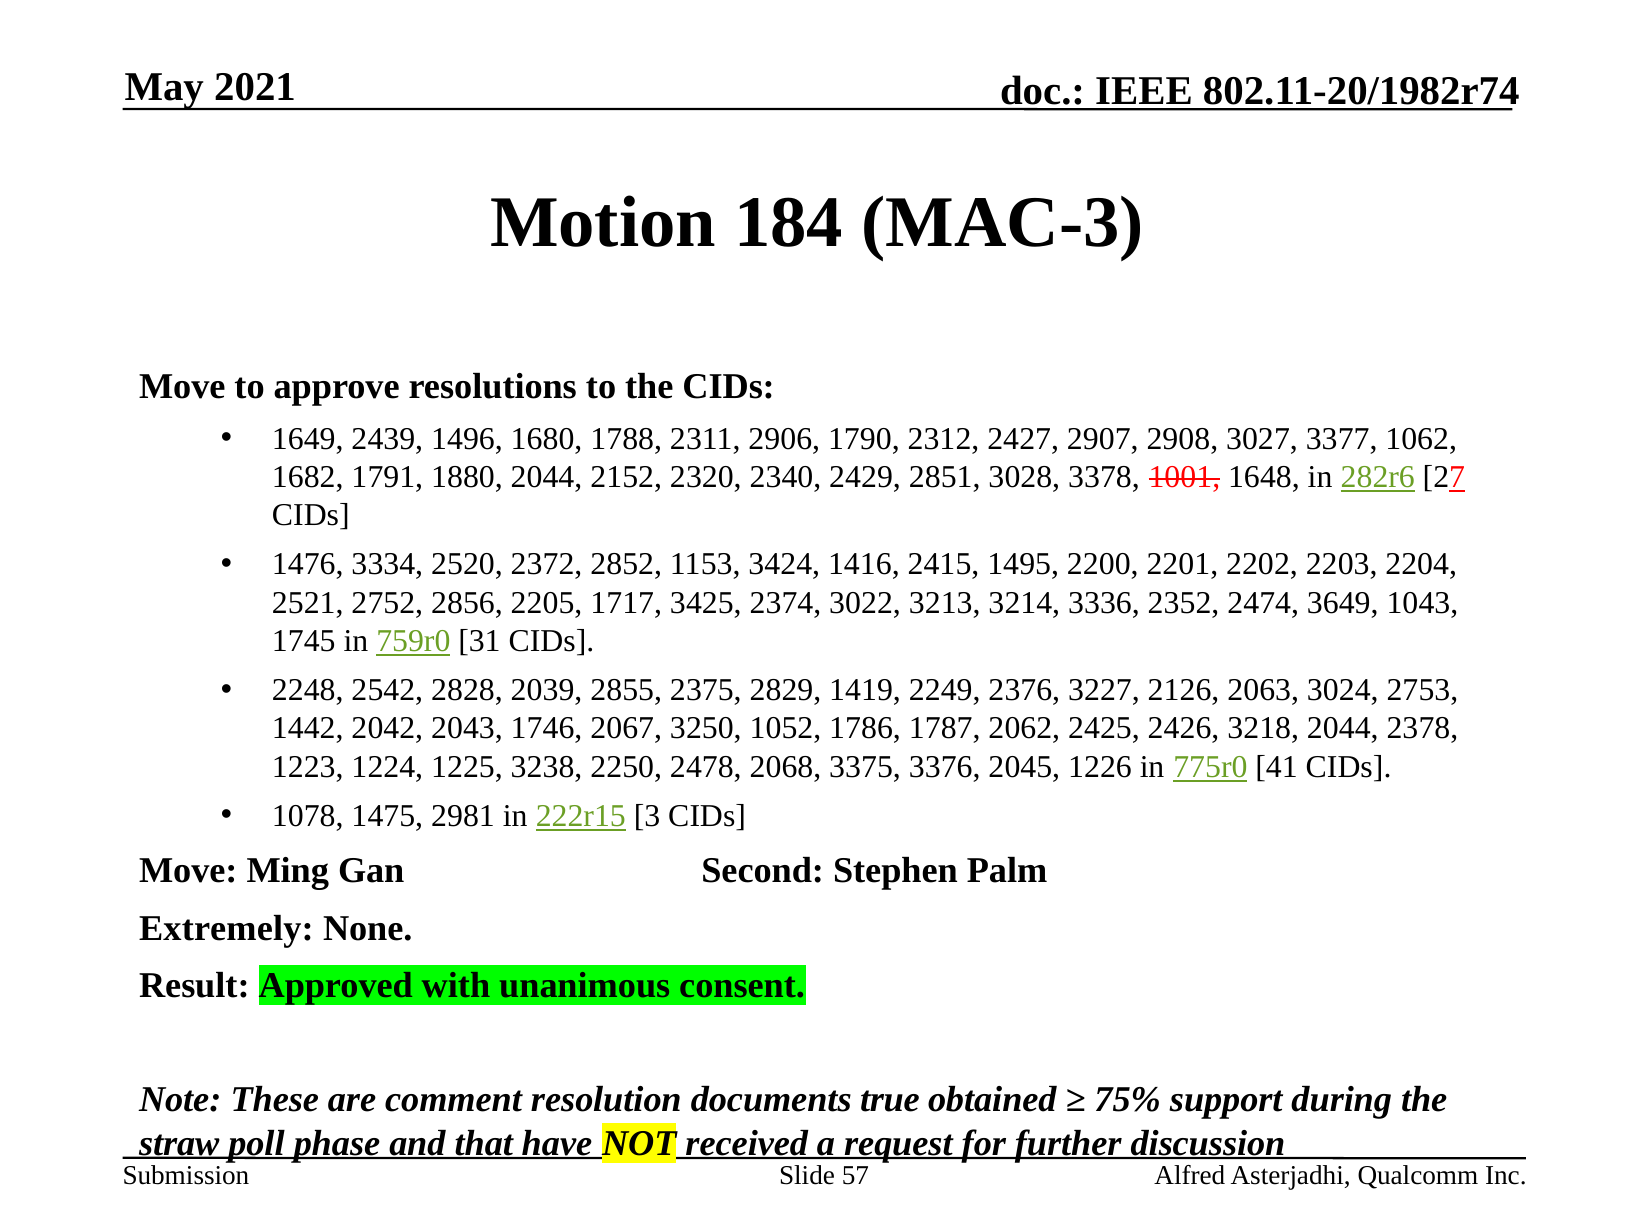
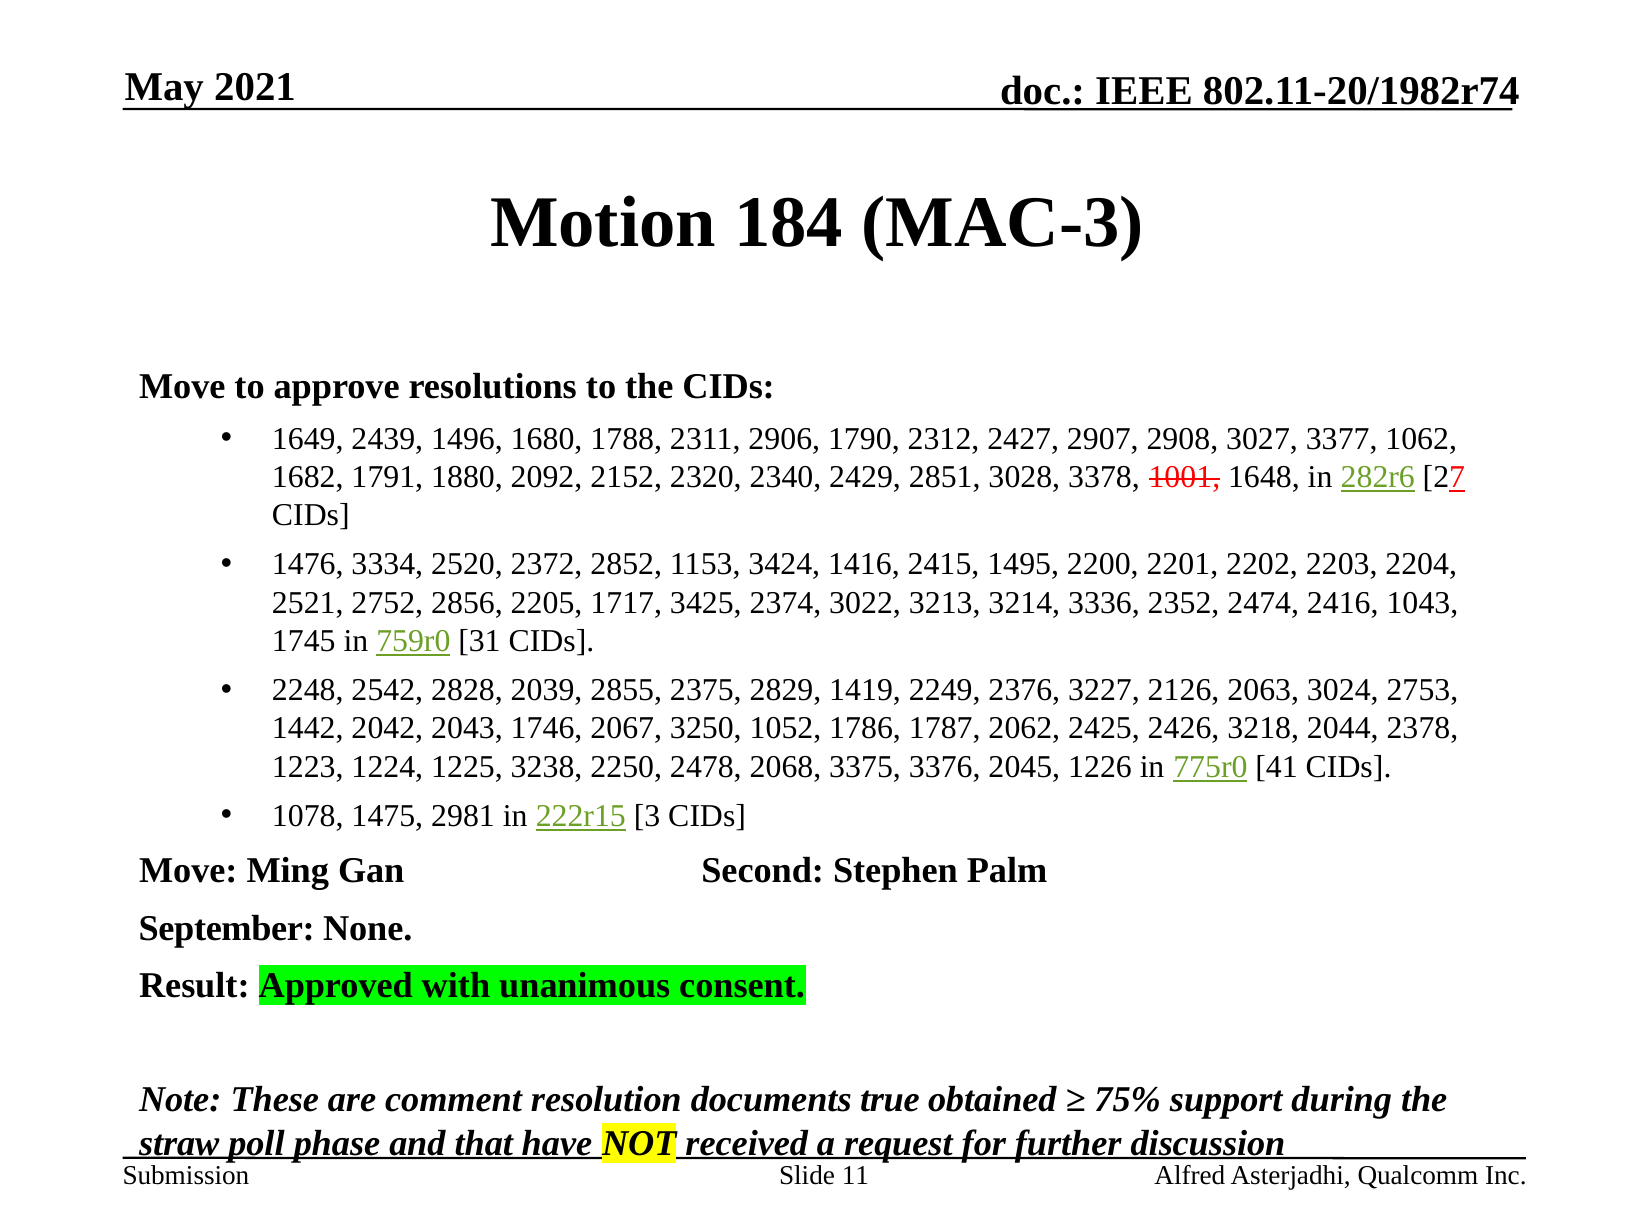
1880 2044: 2044 -> 2092 (547, 477)
3649: 3649 -> 2416 (1343, 603)
Extremely: Extremely -> September (227, 928)
57: 57 -> 11 (855, 1176)
